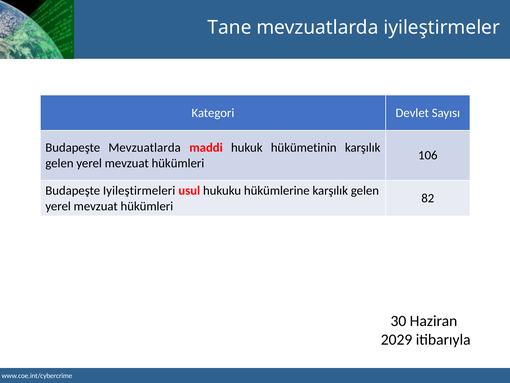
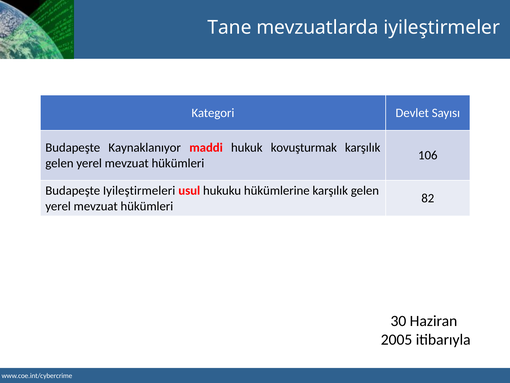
Budapeşte Mevzuatlarda: Mevzuatlarda -> Kaynaklanıyor (145, 147)
hükümetinin: hükümetinin -> kovuşturmak (304, 147)
2029: 2029 -> 2005 (397, 339)
